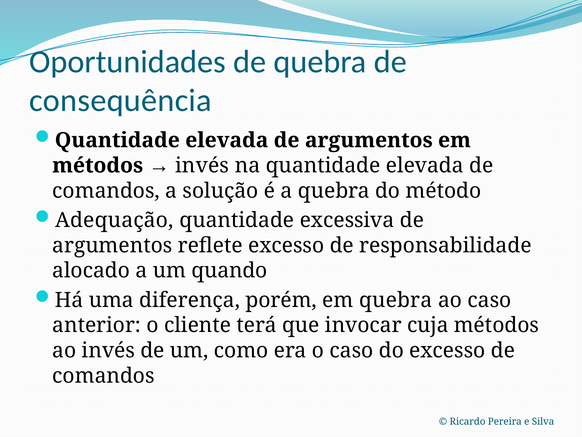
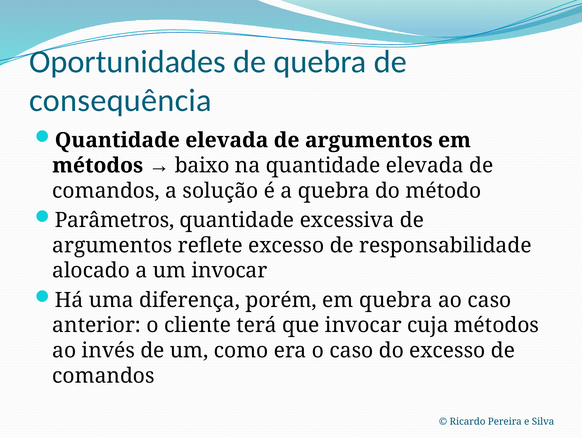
invés: invés -> baixo (202, 165)
Adequação: Adequação -> Parâmetros (115, 220)
um quando: quando -> invocar (229, 270)
